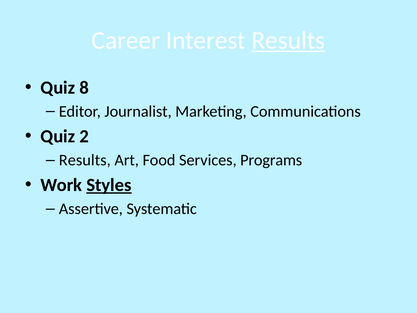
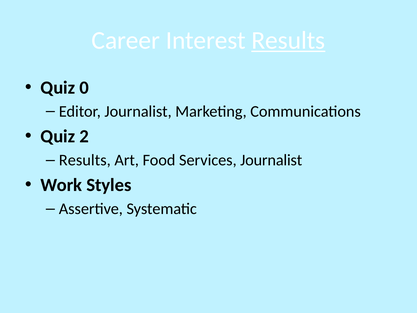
8: 8 -> 0 (84, 87)
Services Programs: Programs -> Journalist (271, 160)
Styles underline: present -> none (109, 185)
